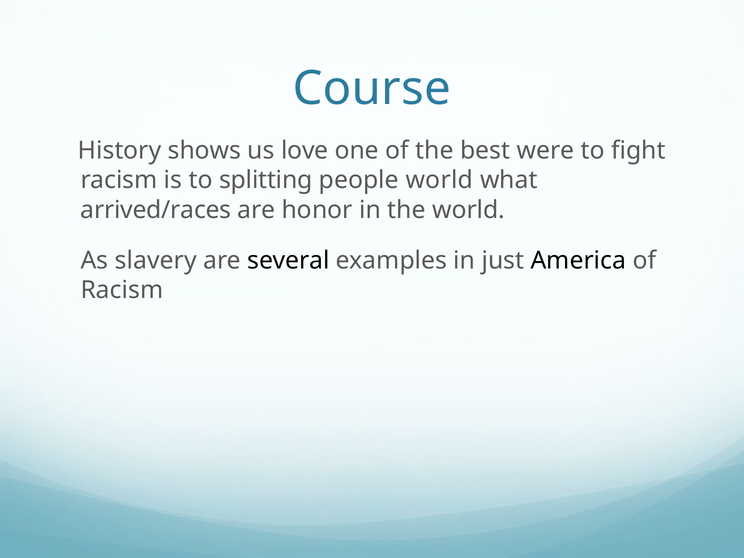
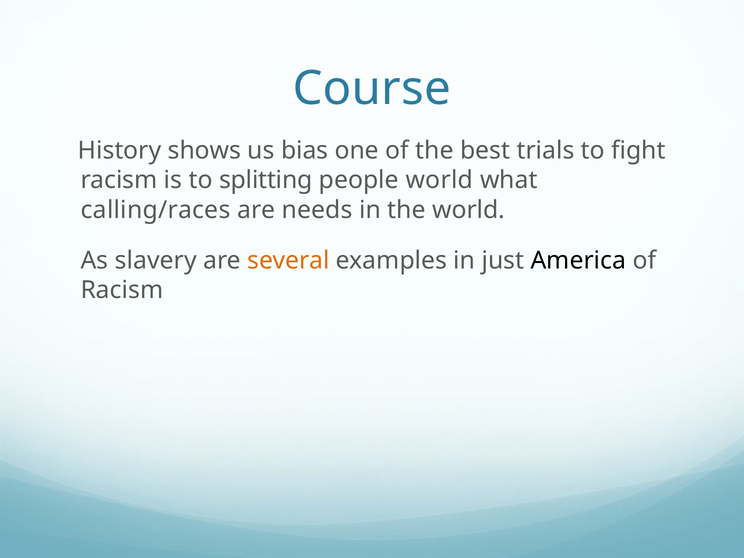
love: love -> bias (305, 151)
were: were -> trials (545, 151)
arrived/races: arrived/races -> calling/races (156, 210)
honor: honor -> needs (317, 210)
several colour: black -> orange (288, 261)
